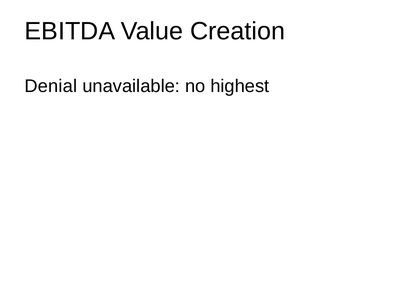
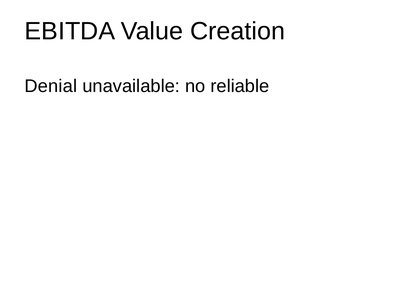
highest: highest -> reliable (240, 86)
